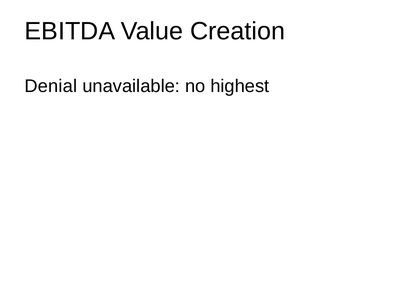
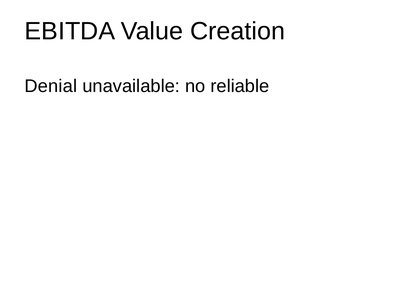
highest: highest -> reliable (240, 86)
